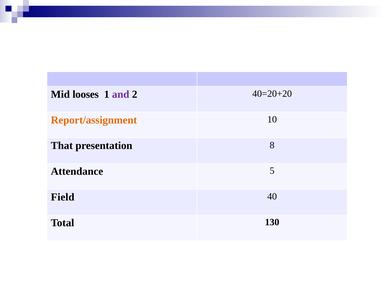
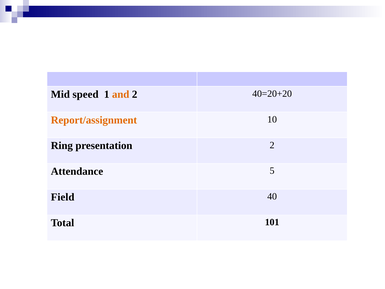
looses: looses -> speed (86, 94)
and colour: purple -> orange (121, 94)
That: That -> Ring (62, 146)
presentation 8: 8 -> 2 (272, 145)
130: 130 -> 101 (272, 222)
